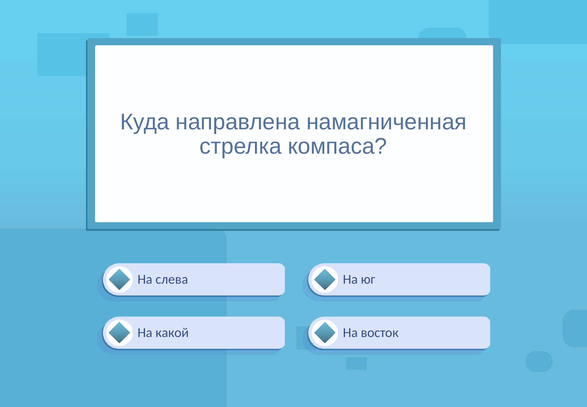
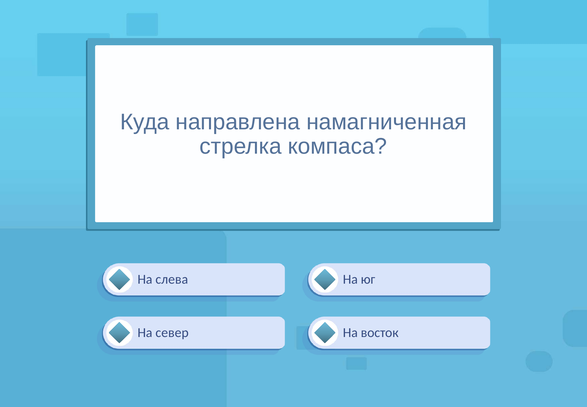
какой: какой -> север (172, 332)
